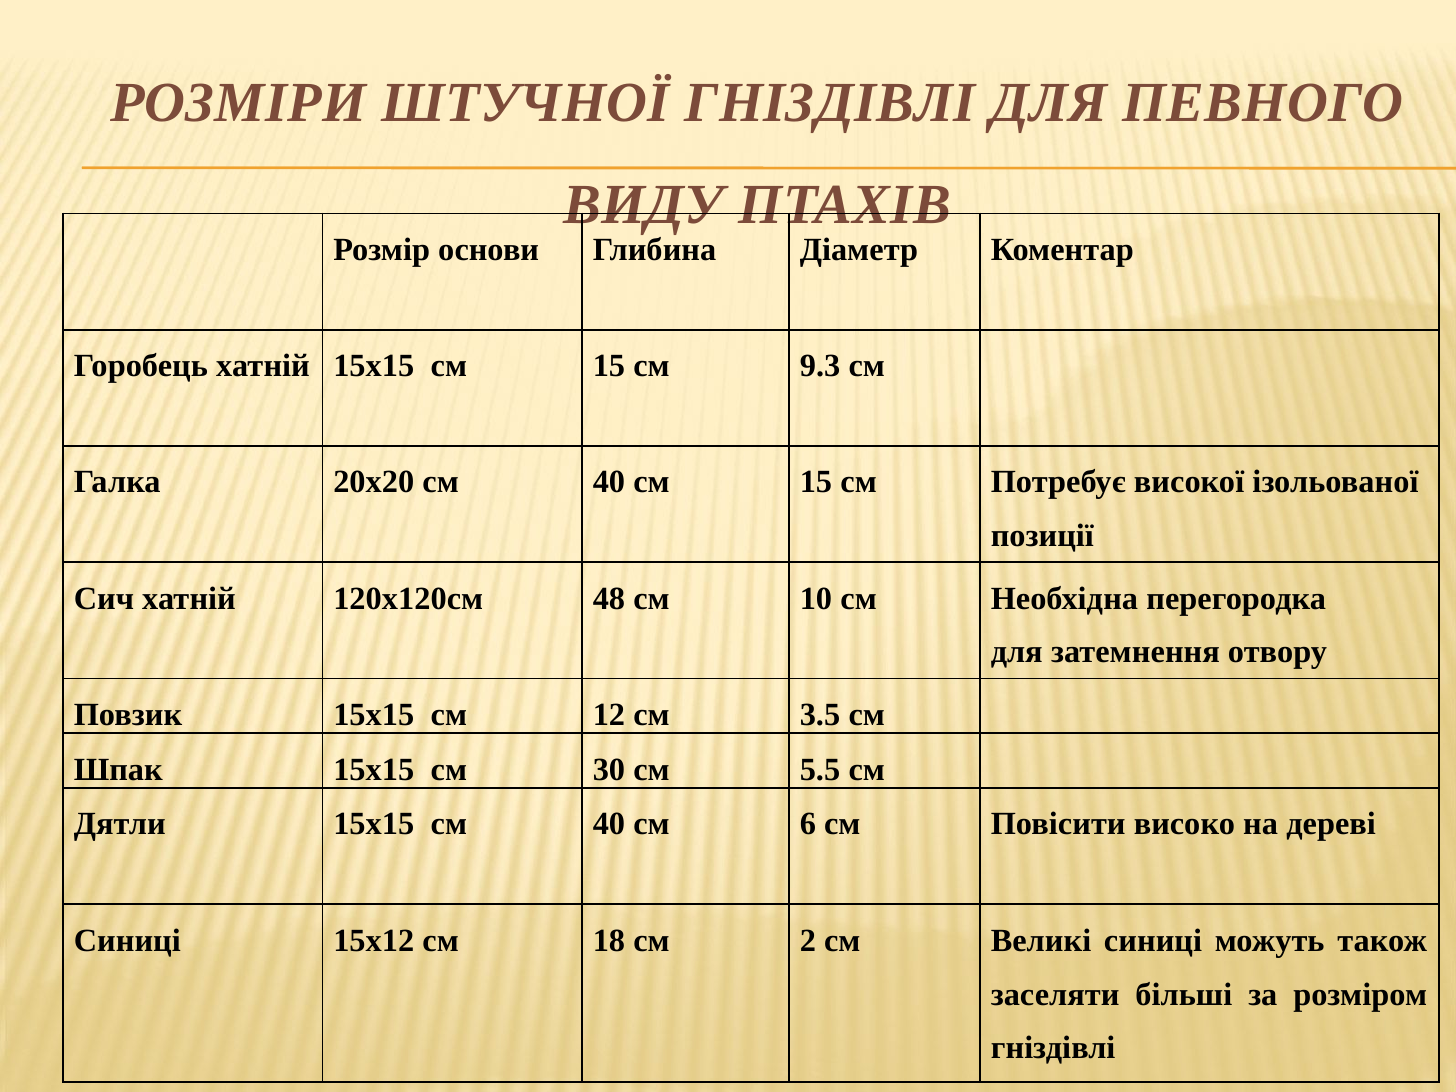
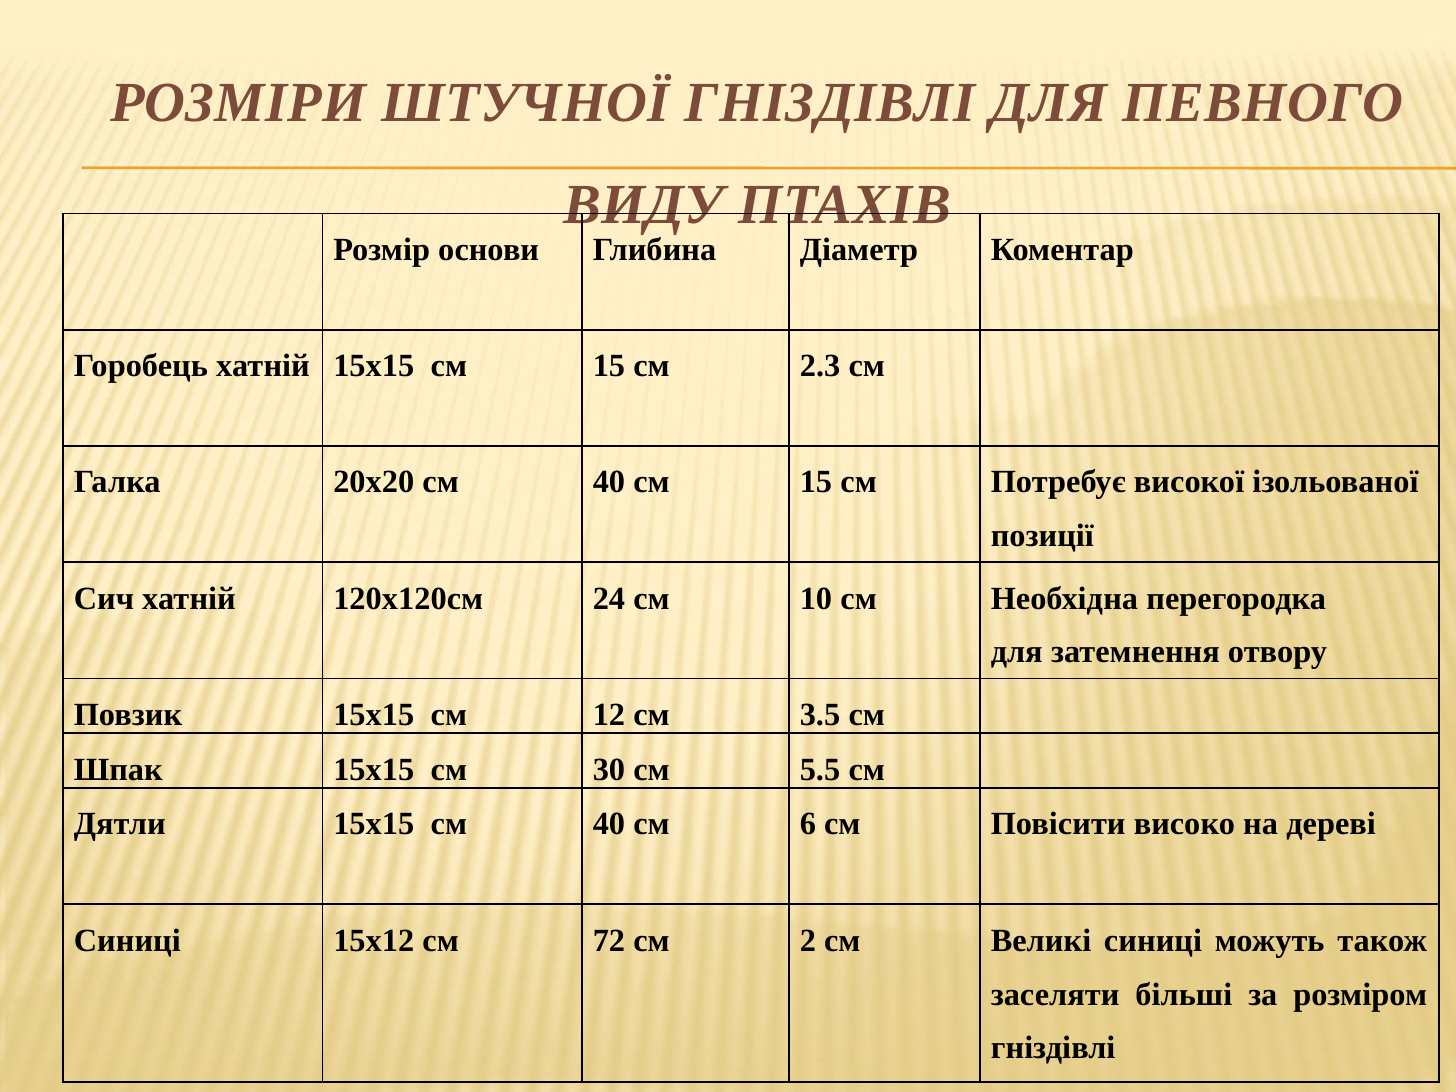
9.3: 9.3 -> 2.3 (820, 366)
48: 48 -> 24 (609, 598)
18: 18 -> 72 (609, 940)
